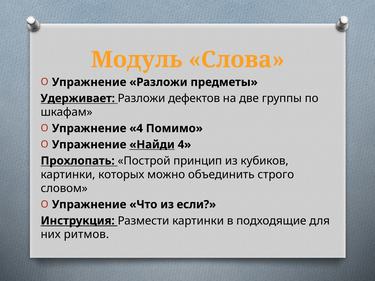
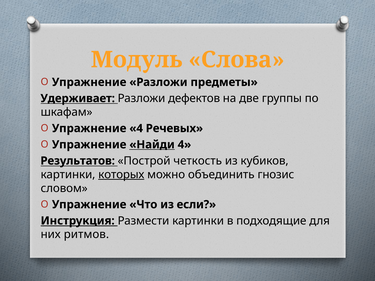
Помимо: Помимо -> Речевых (174, 128)
Прохлопать: Прохлопать -> Результатов (78, 161)
принцип: принцип -> четкость (198, 161)
которых underline: none -> present (121, 175)
строго: строго -> гнозис (276, 175)
